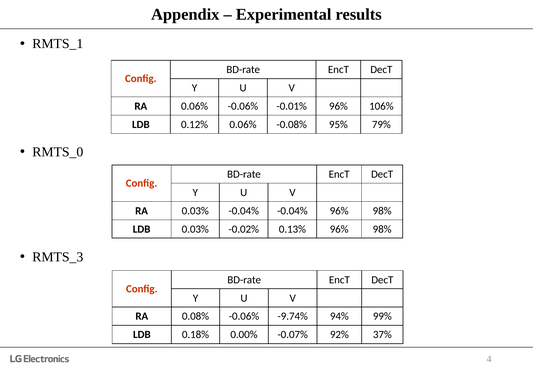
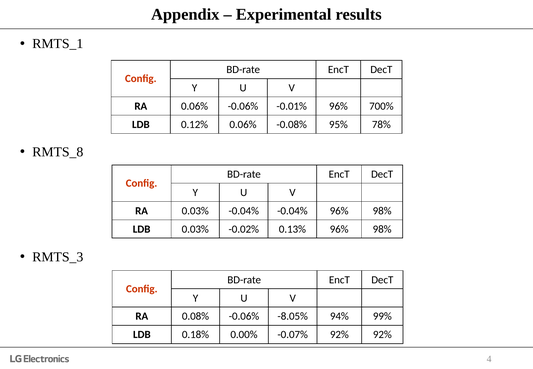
106%: 106% -> 700% (381, 106)
79%: 79% -> 78% (381, 124)
RMTS_0: RMTS_0 -> RMTS_8 (58, 152)
-9.74%: -9.74% -> -8.05% (293, 316)
92% 37%: 37% -> 92% (382, 335)
